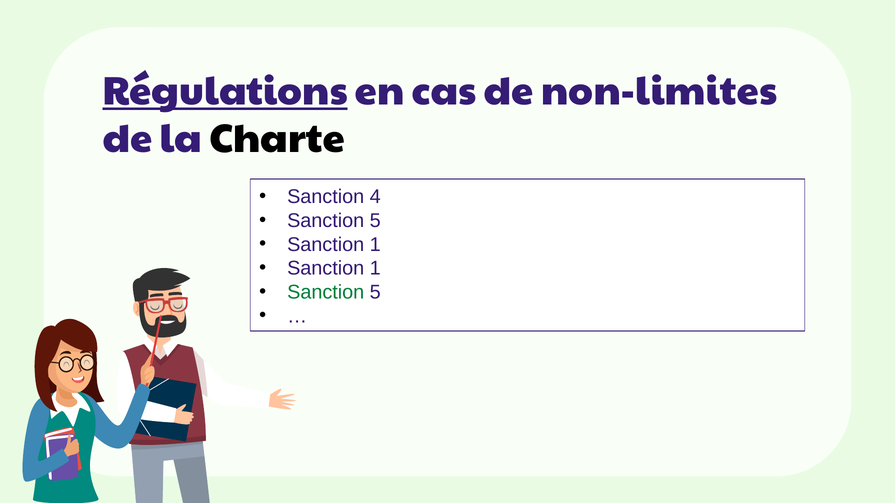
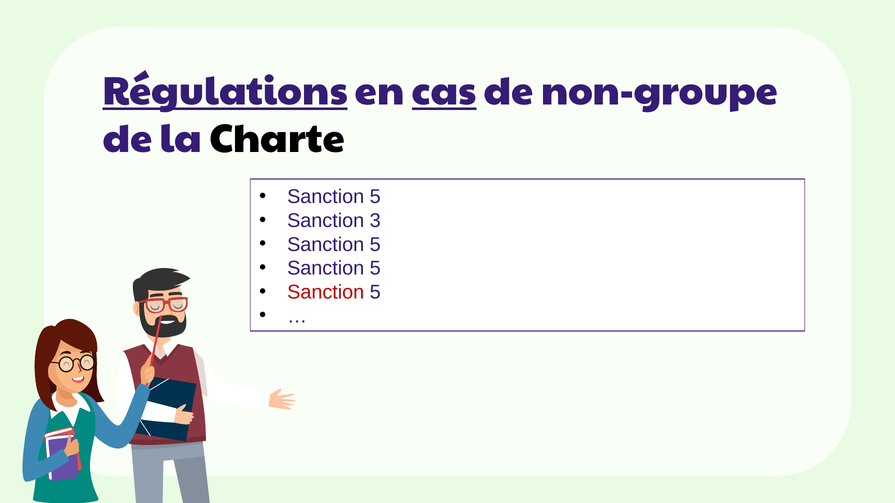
cas underline: none -> present (444, 92)
non-limites: non-limites -> non-groupe (659, 92)
4: 4 -> 5 (375, 197)
5: 5 -> 3 (375, 221)
1: 1 -> 5 (375, 245)
1: 1 -> 5 (375, 269)
Sanction colour: green -> red (326, 292)
